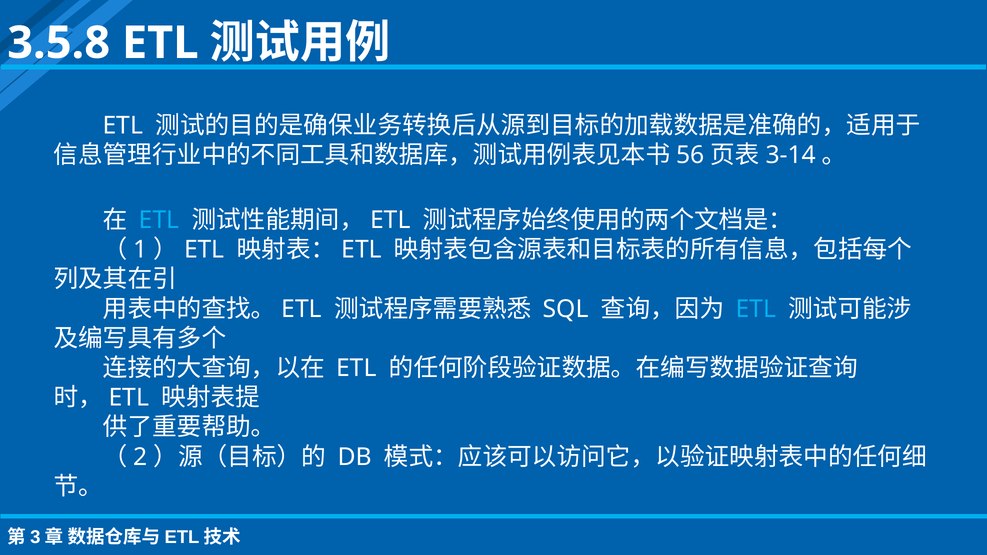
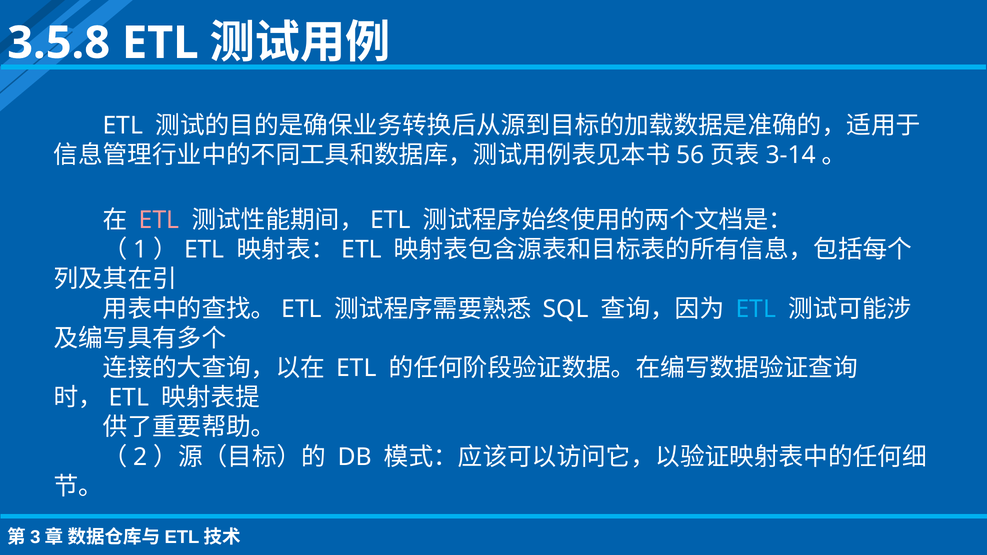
ETL colour: light blue -> pink (159, 220)
